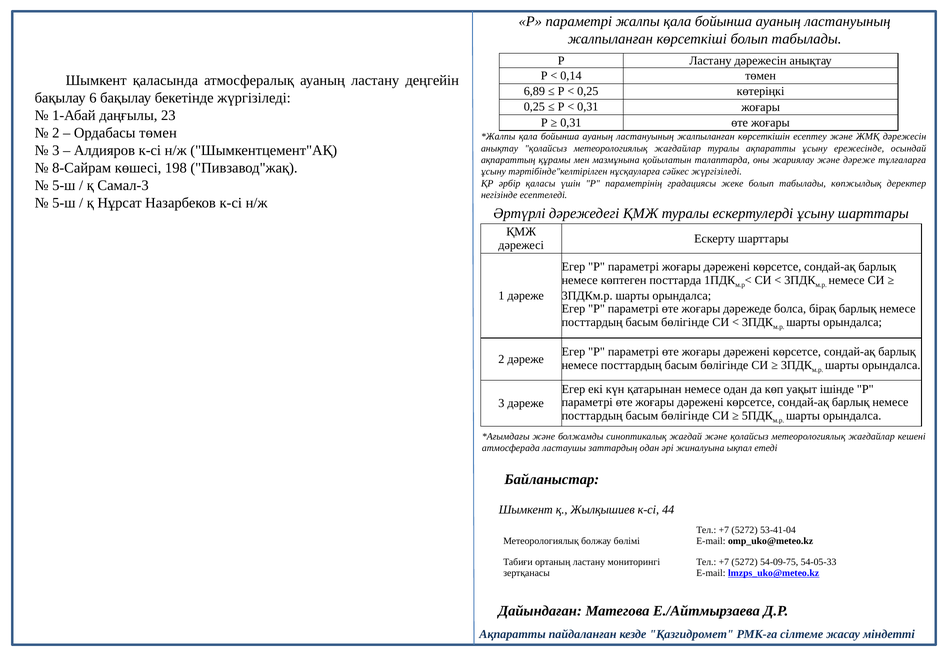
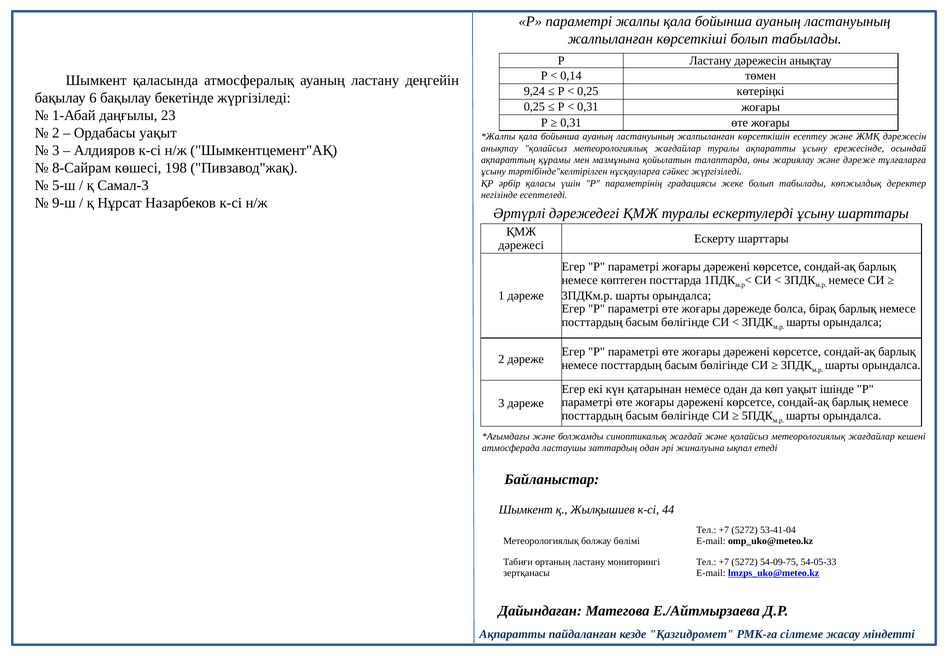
6,89: 6,89 -> 9,24 (534, 91)
Ордабасы төмен: төмен -> уақыт (158, 133)
5-ш: 5-ш -> 9-ш (64, 203)
